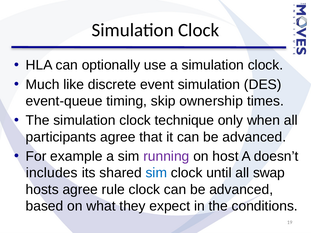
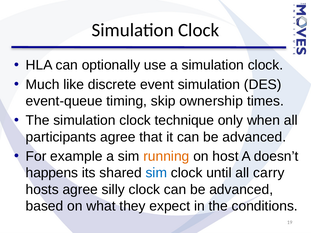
running colour: purple -> orange (166, 156)
includes: includes -> happens (52, 173)
swap: swap -> carry (269, 173)
rule: rule -> silly (113, 190)
